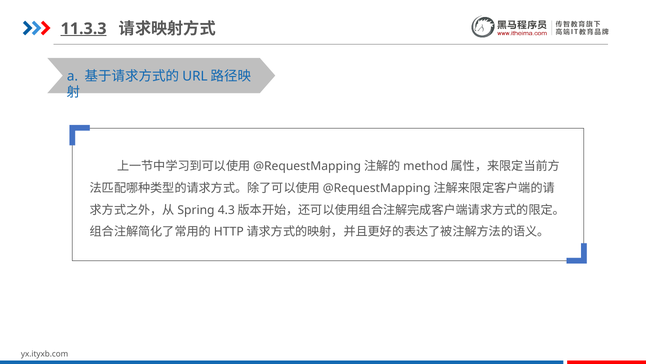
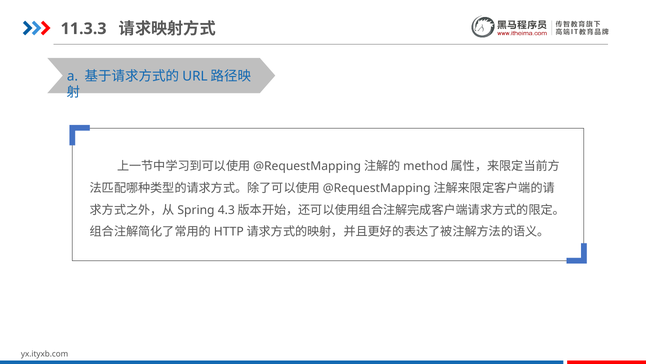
11.3.3 underline: present -> none (84, 29)
